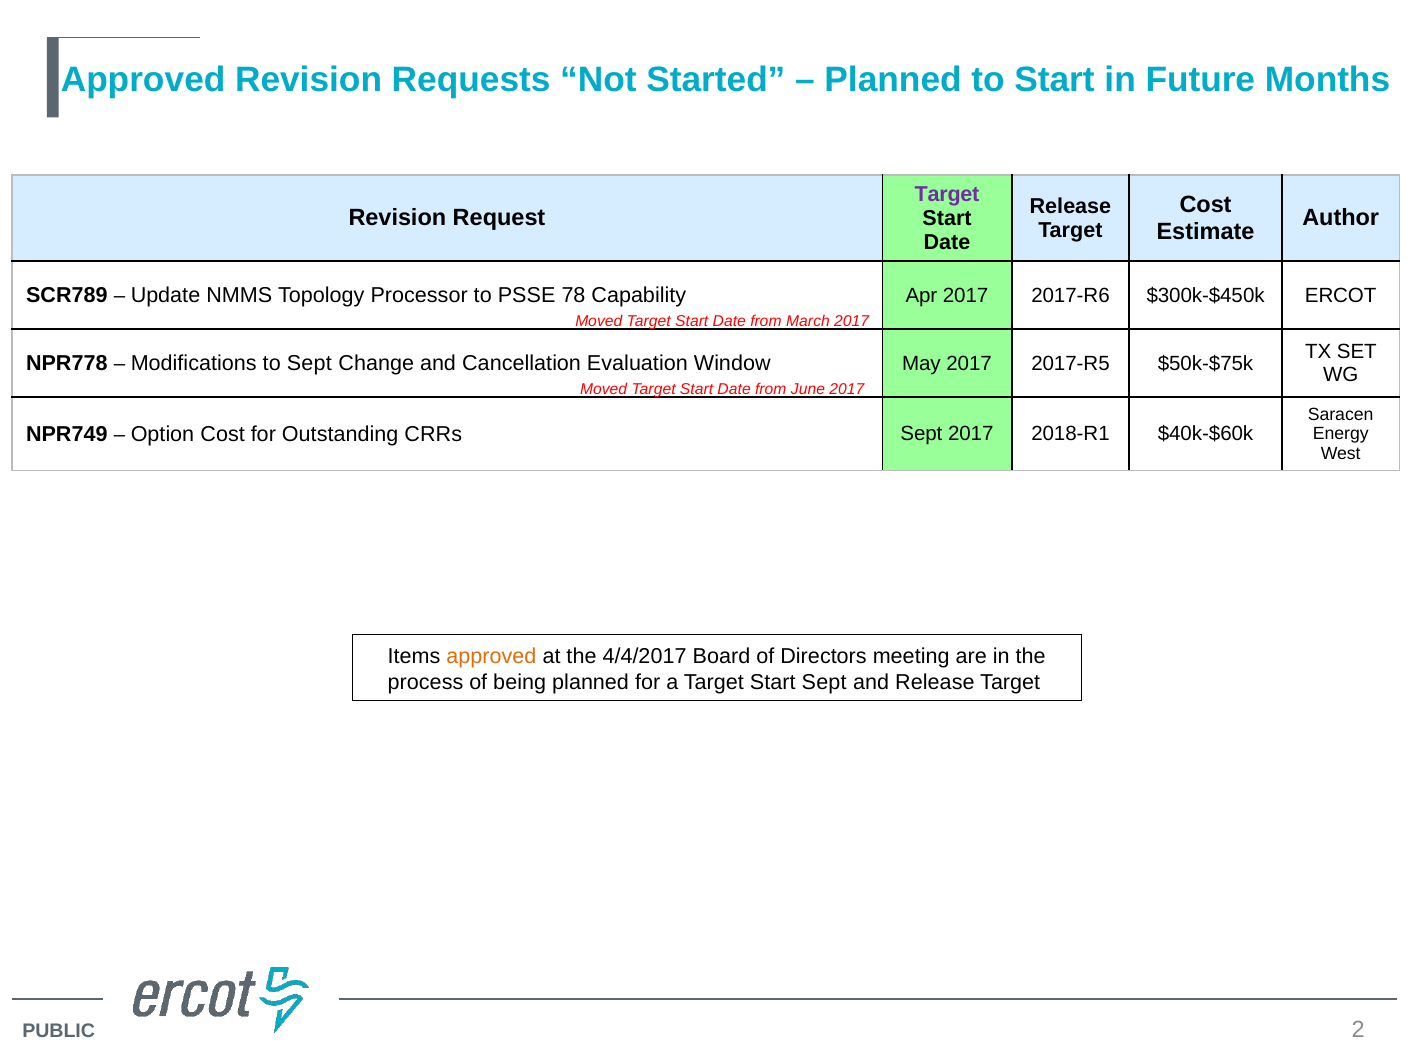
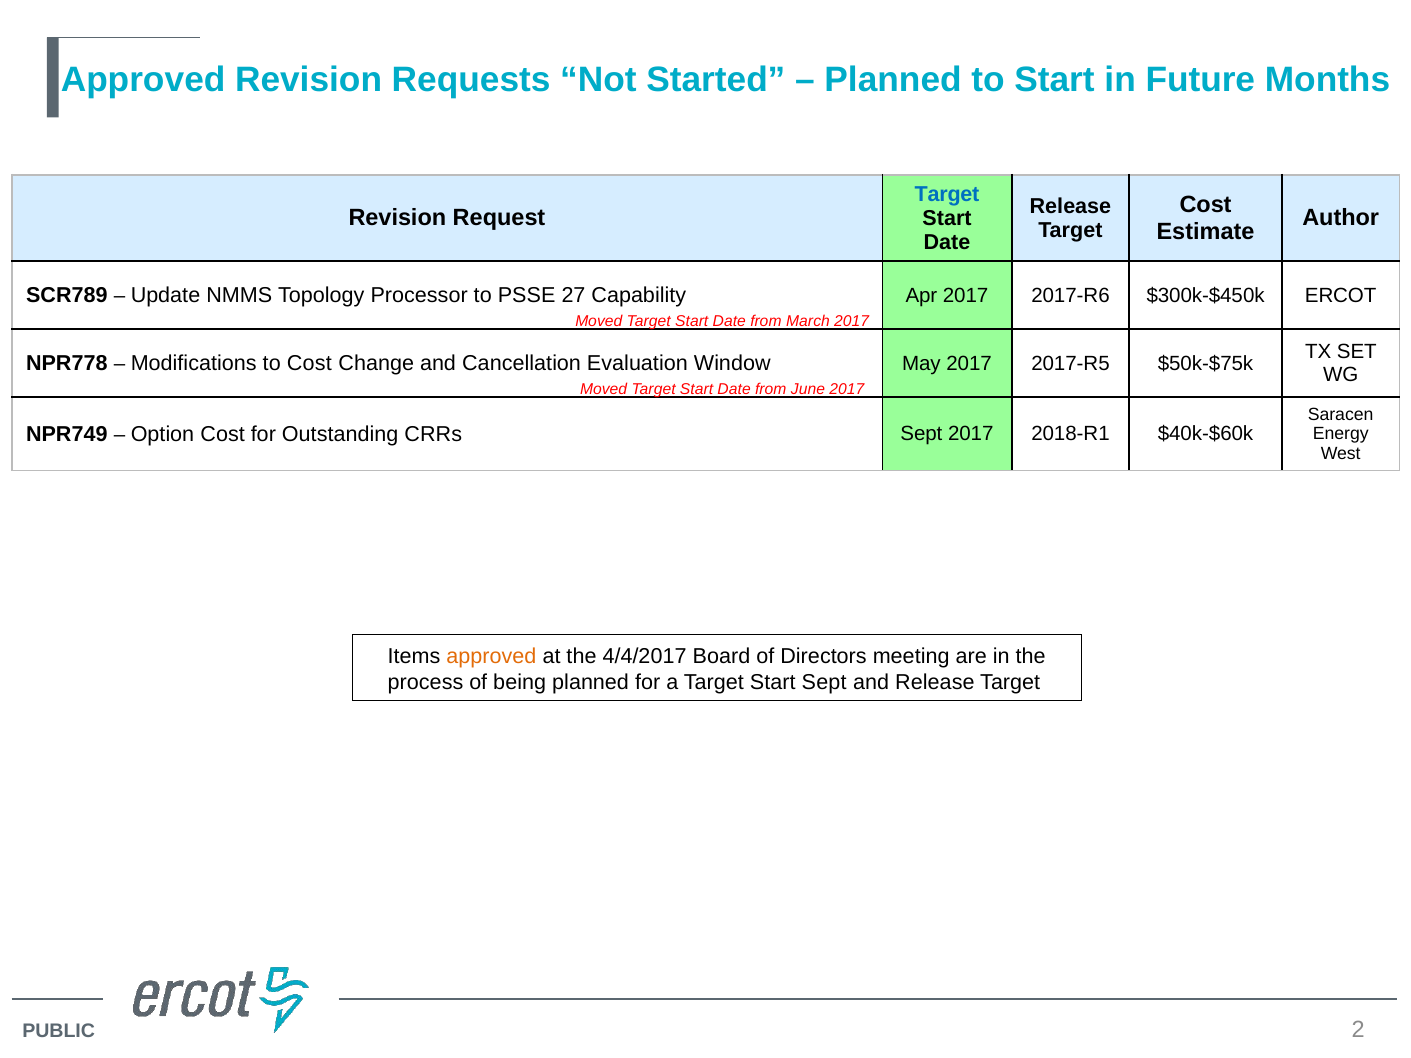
Target colour: purple -> blue (947, 194)
78: 78 -> 27 (573, 295)
to Sept: Sept -> Cost (309, 363)
